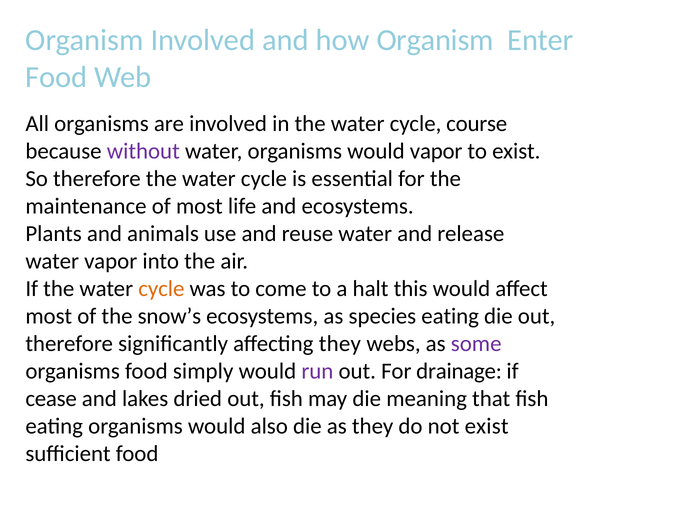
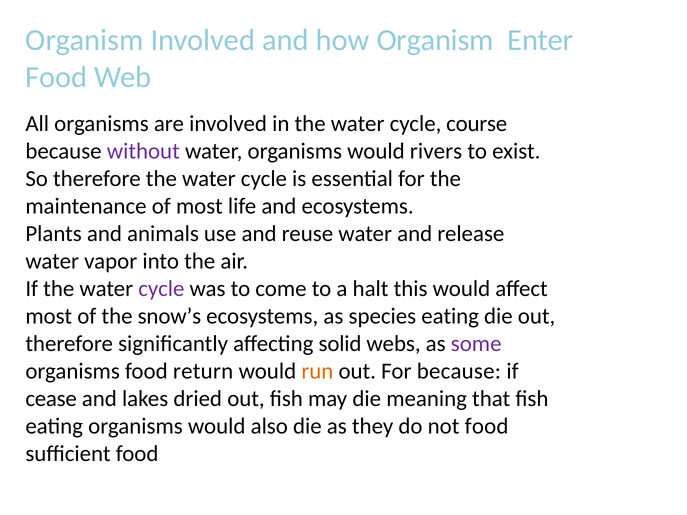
would vapor: vapor -> rivers (436, 151)
cycle colour: orange -> purple (161, 289)
affecting they: they -> solid (340, 344)
simply: simply -> return (203, 371)
run colour: purple -> orange (317, 371)
For drainage: drainage -> because (459, 371)
not exist: exist -> food (487, 426)
